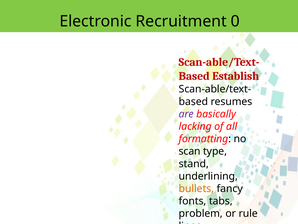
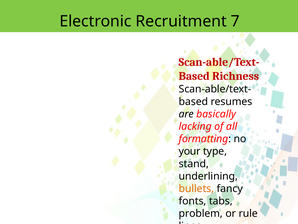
0: 0 -> 7 (235, 21)
Establish: Establish -> Richness (236, 76)
are colour: purple -> black (186, 114)
scan: scan -> your (190, 151)
